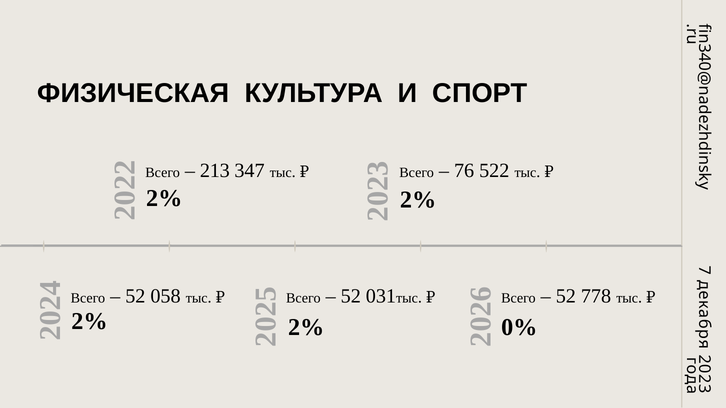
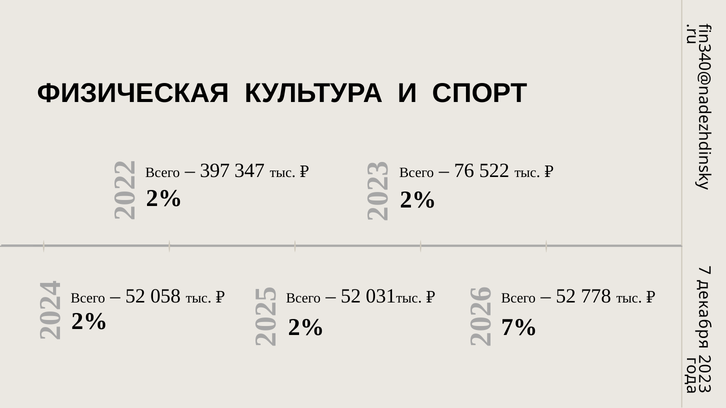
213: 213 -> 397 (215, 171)
0%: 0% -> 7% (519, 327)
